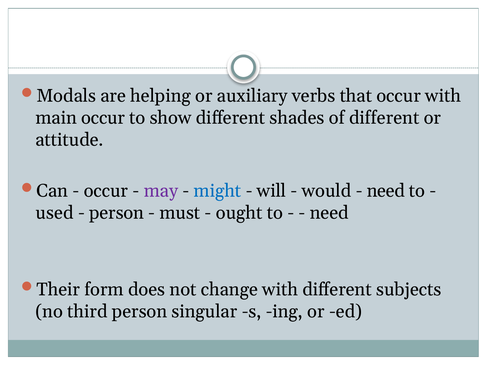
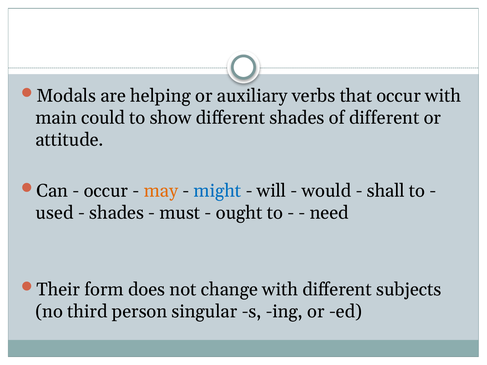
main occur: occur -> could (103, 118)
may colour: purple -> orange (161, 191)
need: need -> shall (386, 191)
person: person -> shades (117, 213)
